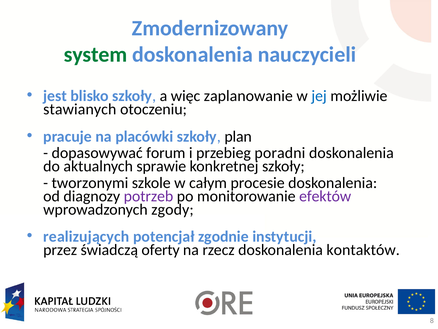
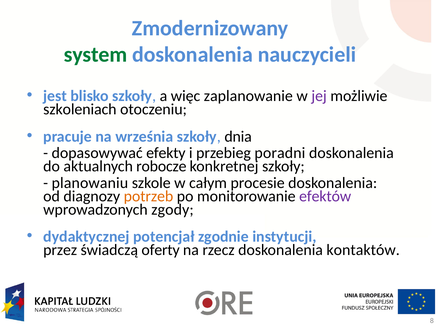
jej colour: blue -> purple (319, 96)
stawianych: stawianych -> szkoleniach (80, 109)
placówki: placówki -> września (144, 136)
plan: plan -> dnia (238, 136)
forum: forum -> efekty (166, 153)
sprawie: sprawie -> robocze (161, 166)
tworzonymi: tworzonymi -> planowaniu (90, 183)
potrzeb colour: purple -> orange (148, 196)
realizujących: realizujących -> dydaktycznej (86, 236)
